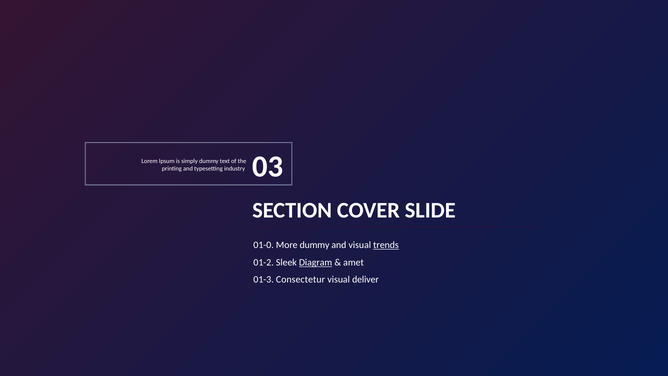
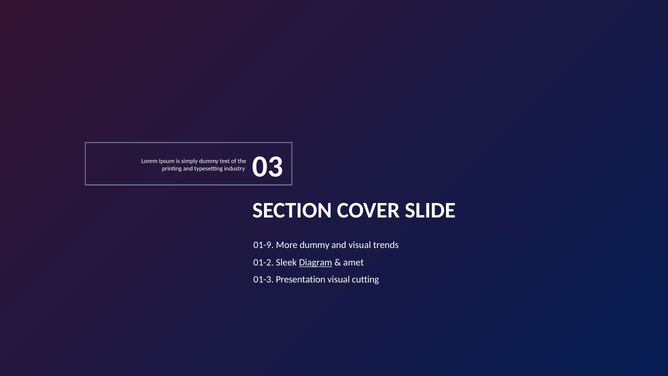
01-0: 01-0 -> 01-9 (264, 245)
trends underline: present -> none (386, 245)
Consectetur: Consectetur -> Presentation (301, 279)
deliver: deliver -> cutting (366, 279)
